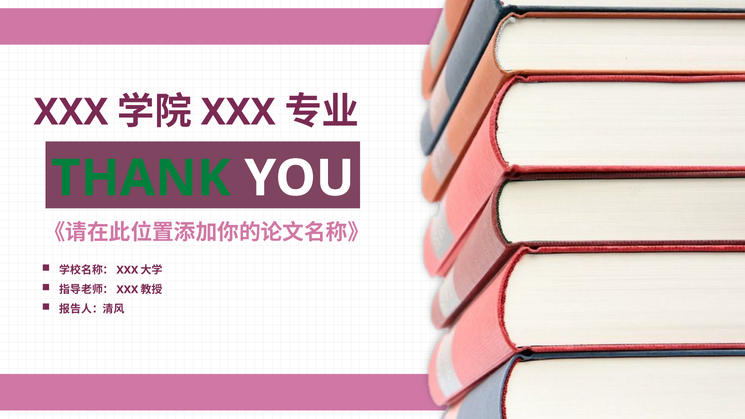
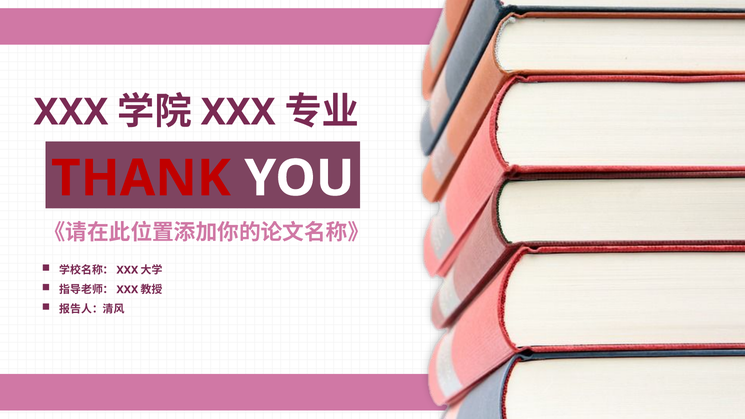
THANK colour: green -> red (141, 178)
